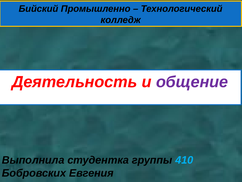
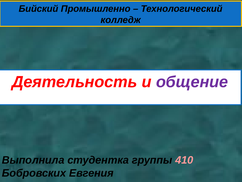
410 colour: light blue -> pink (184, 160)
